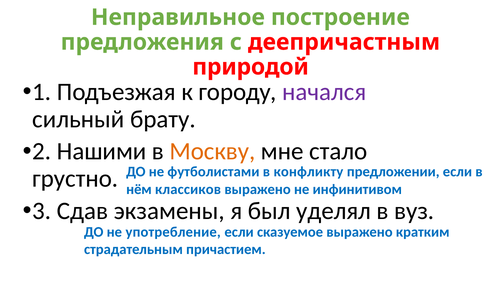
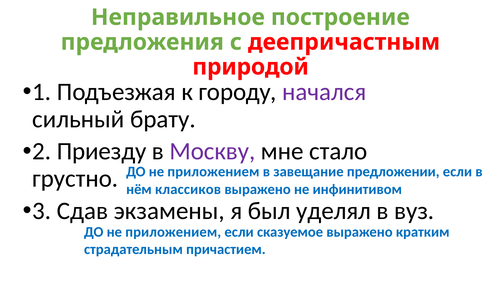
Нашими: Нашими -> Приезду (102, 151)
Москву colour: orange -> purple (212, 151)
футболистами: футболистами -> приложением (213, 172)
конфликту: конфликту -> завещание (308, 172)
употребление: употребление -> приложением (173, 232)
